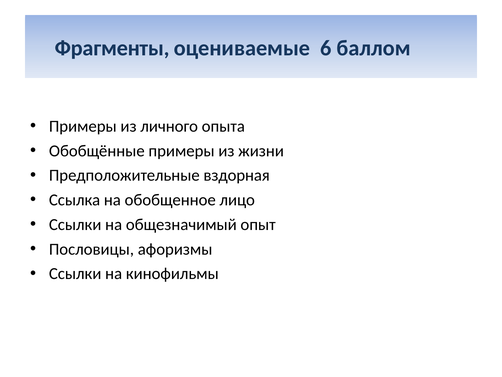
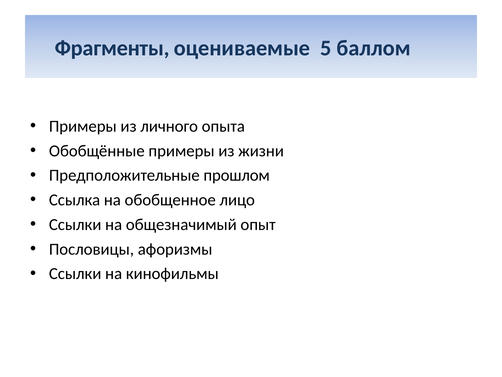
6: 6 -> 5 (326, 48)
вздорная: вздорная -> прошлом (237, 175)
